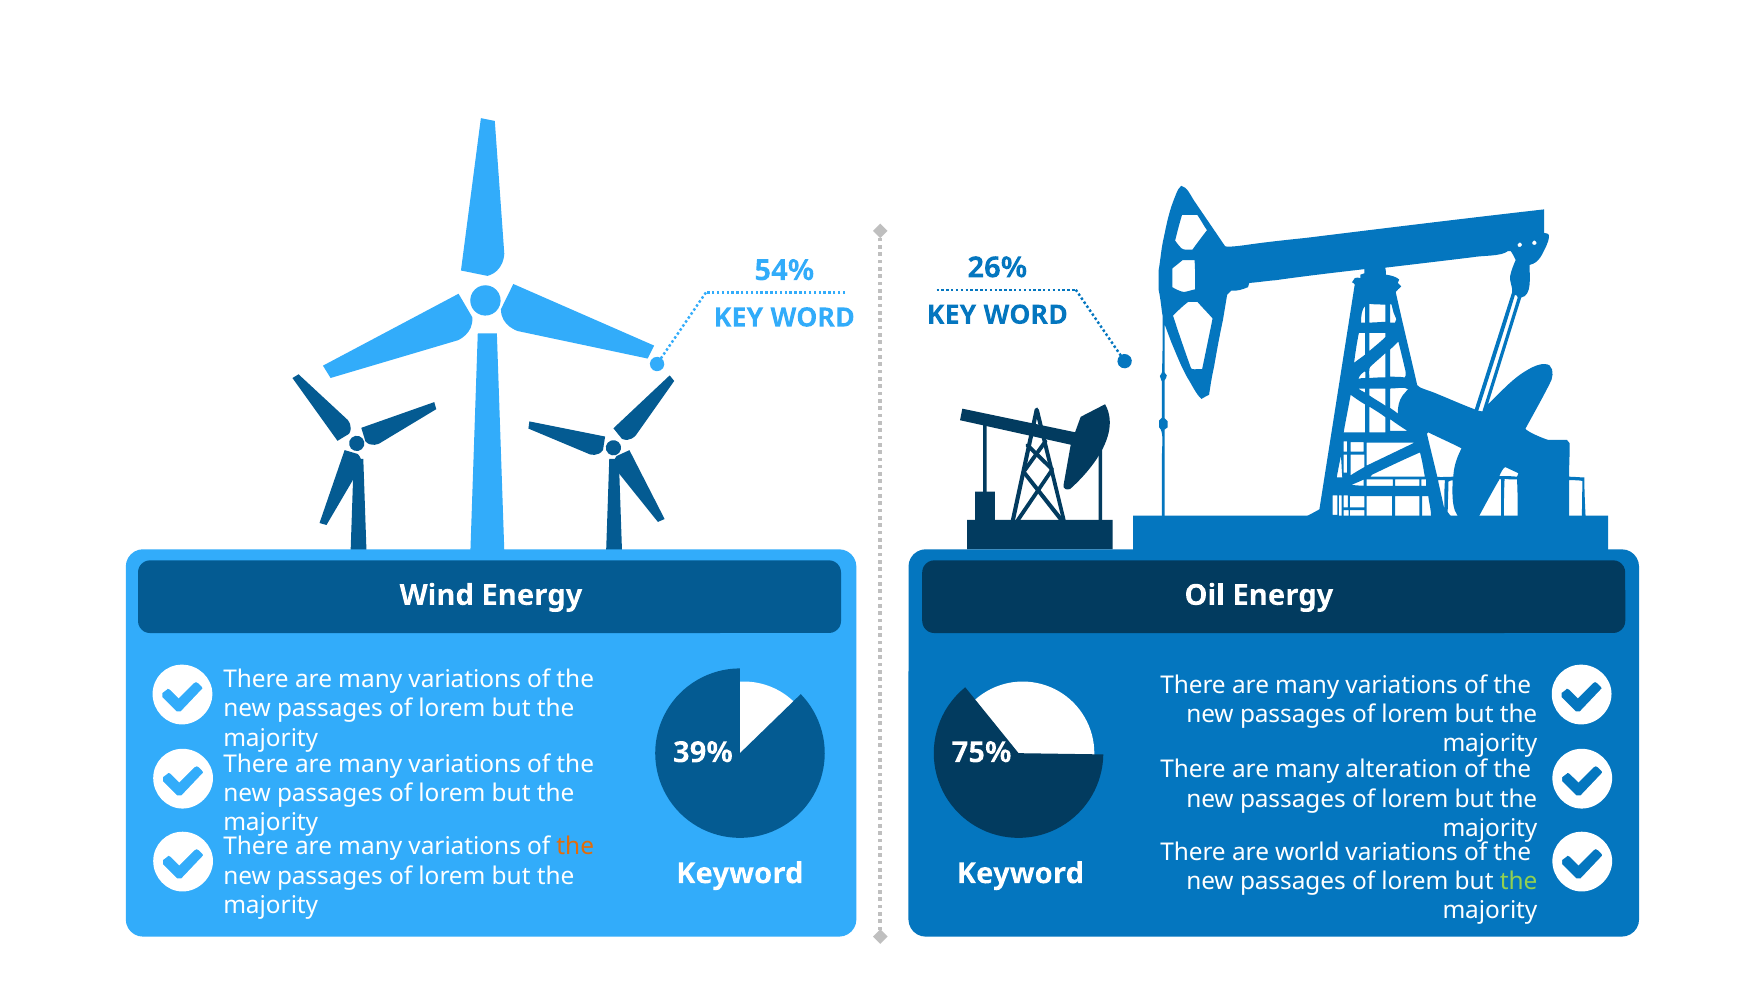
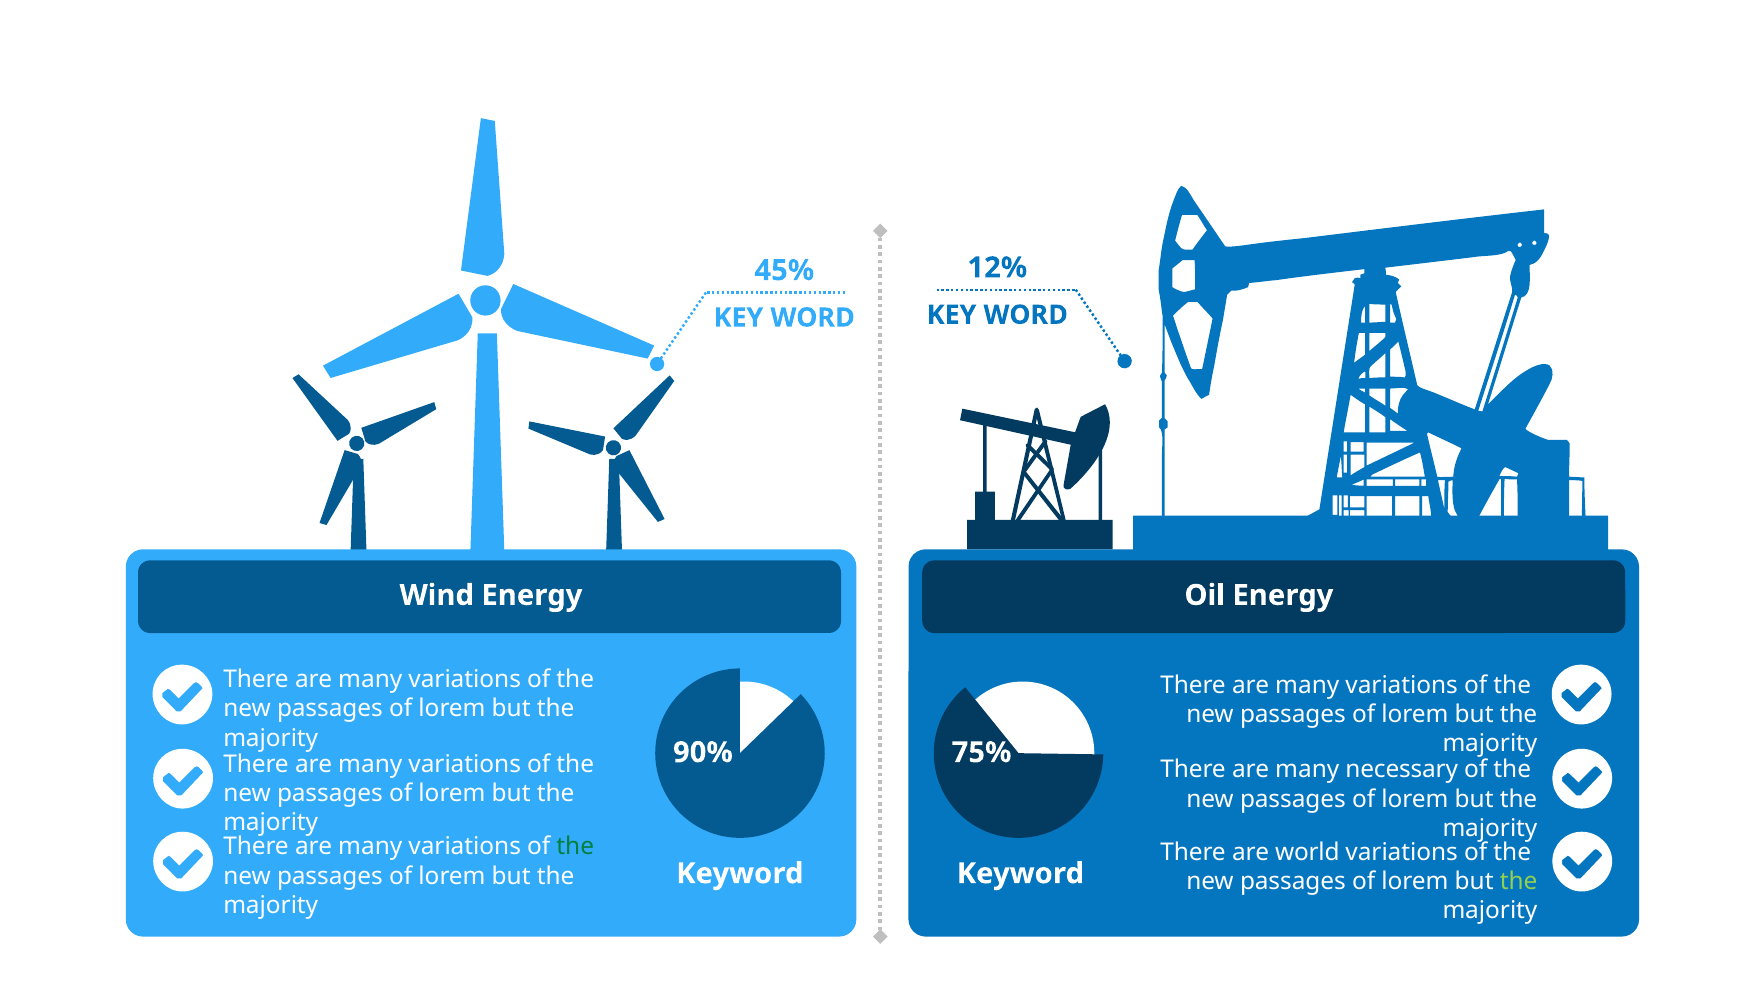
26%: 26% -> 12% (997, 268)
54%: 54% -> 45% (784, 271)
39%: 39% -> 90% (703, 753)
alteration: alteration -> necessary (1402, 770)
the colour: orange -> green (575, 847)
